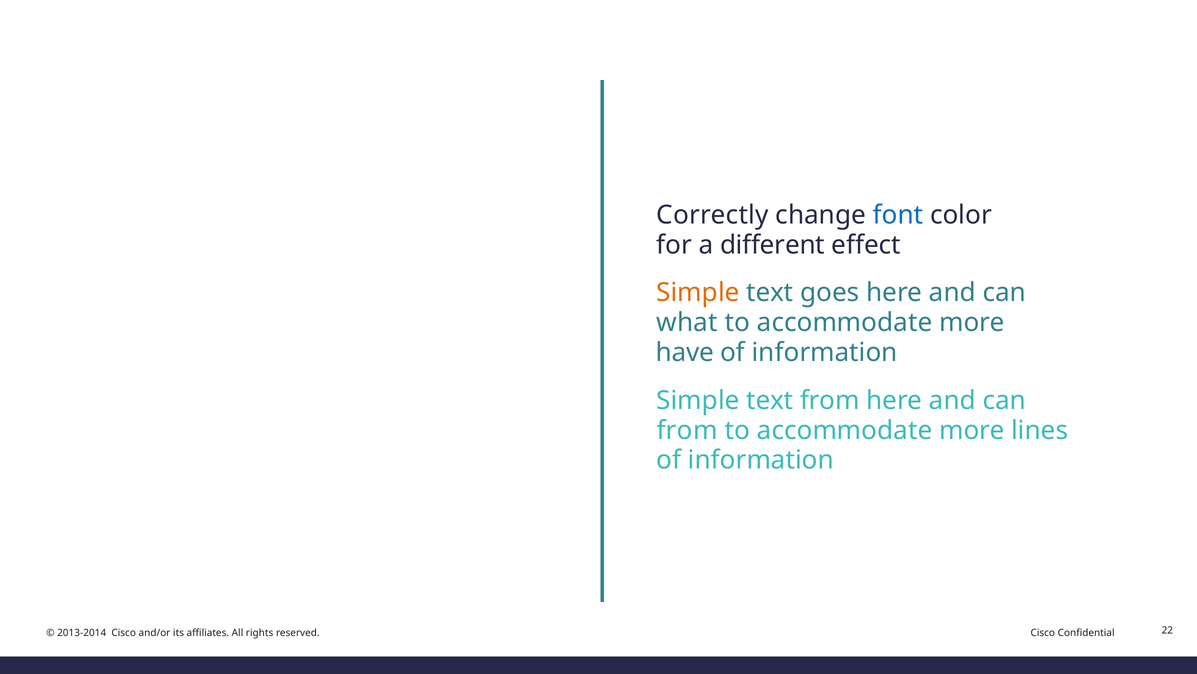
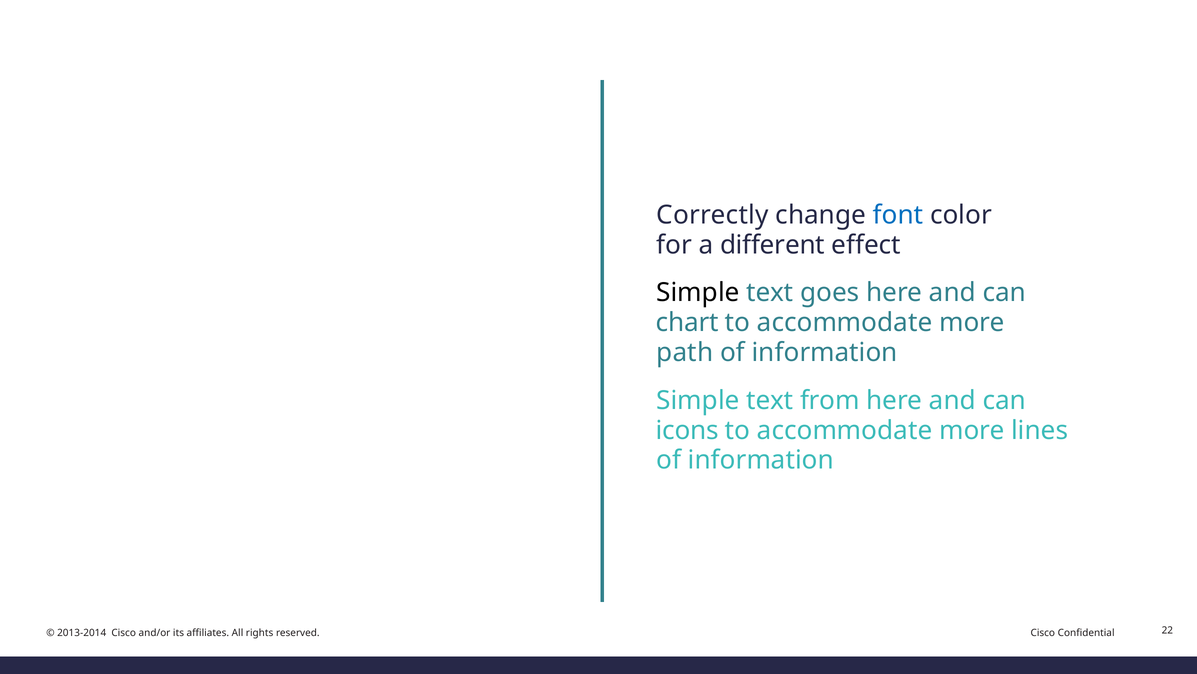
Simple colour: orange -> black (698, 293)
what: what -> chart (687, 322)
have: have -> path (685, 352)
from: from -> icons (687, 430)
